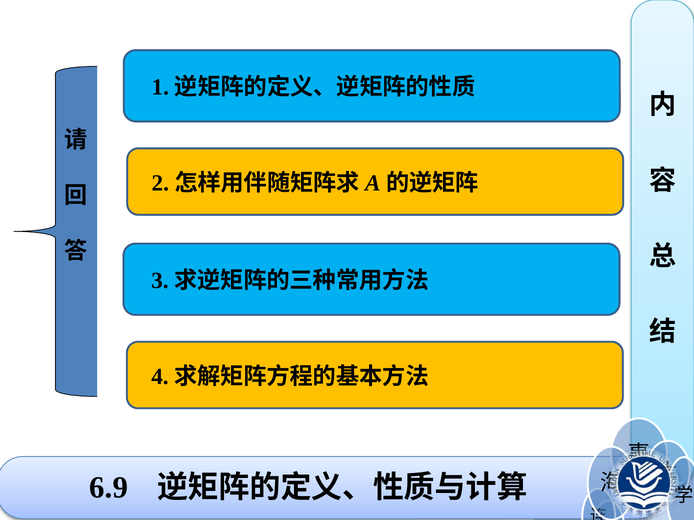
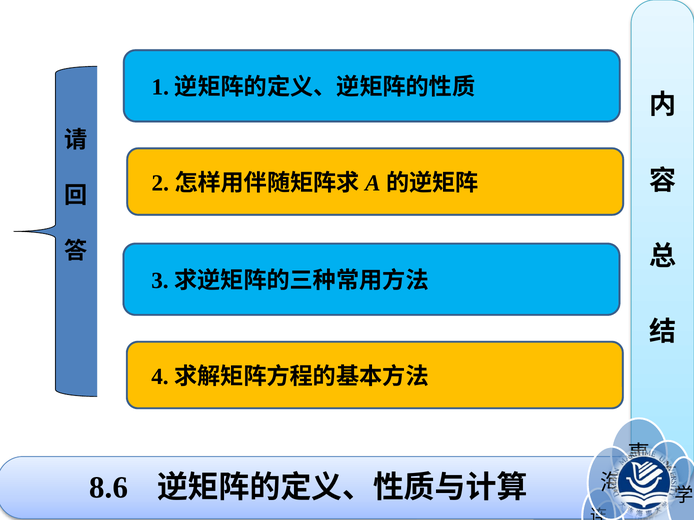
6.9: 6.9 -> 8.6 (109, 488)
